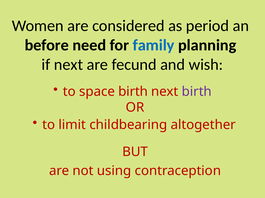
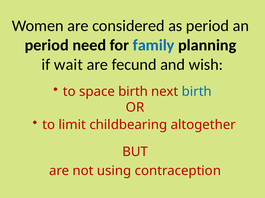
before: before -> period (47, 45)
if next: next -> wait (68, 65)
birth colour: purple -> blue (197, 92)
